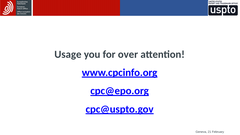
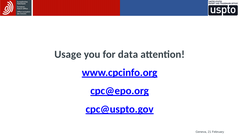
over: over -> data (128, 54)
